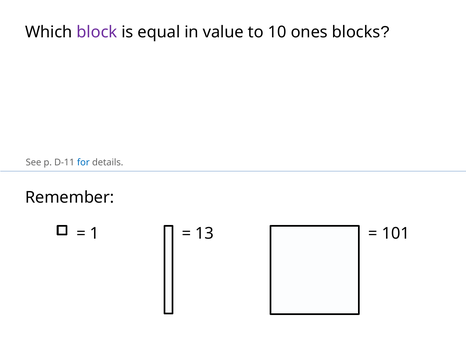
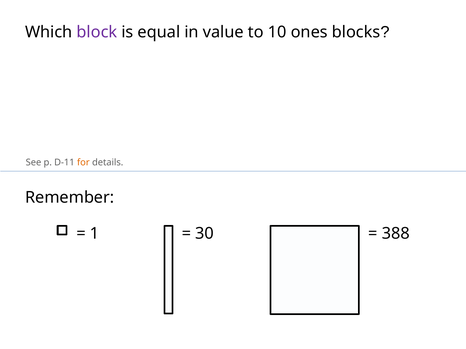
for colour: blue -> orange (83, 163)
13: 13 -> 30 (205, 234)
101: 101 -> 388 (396, 234)
